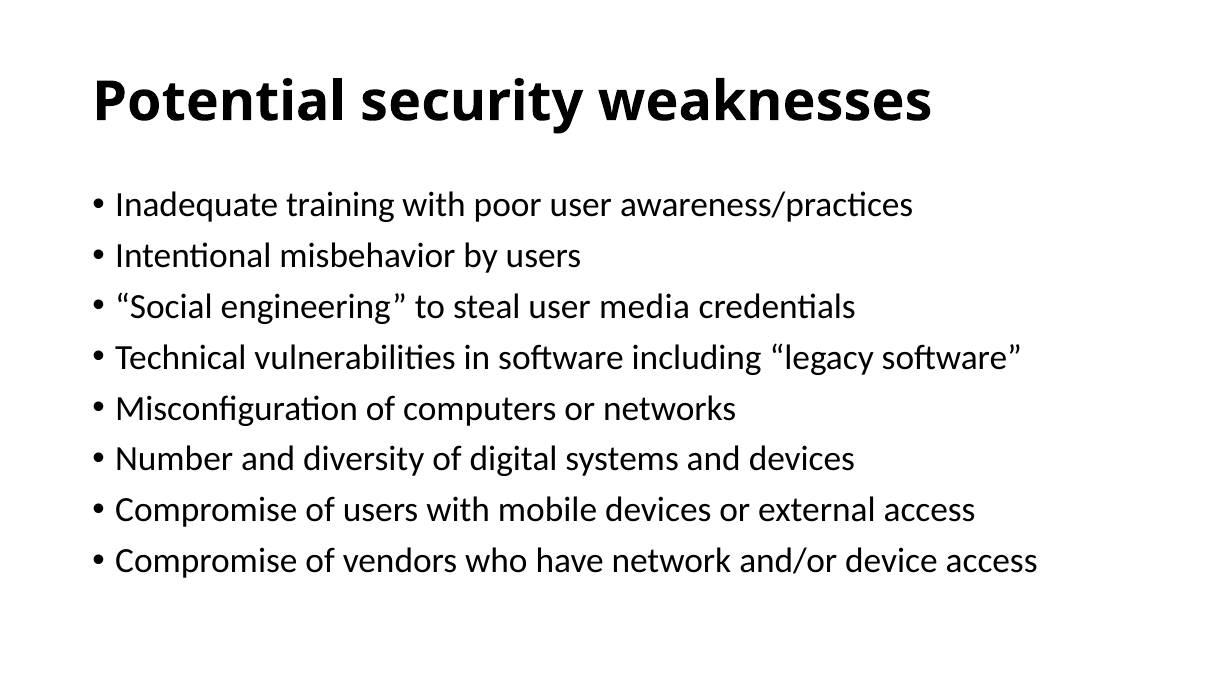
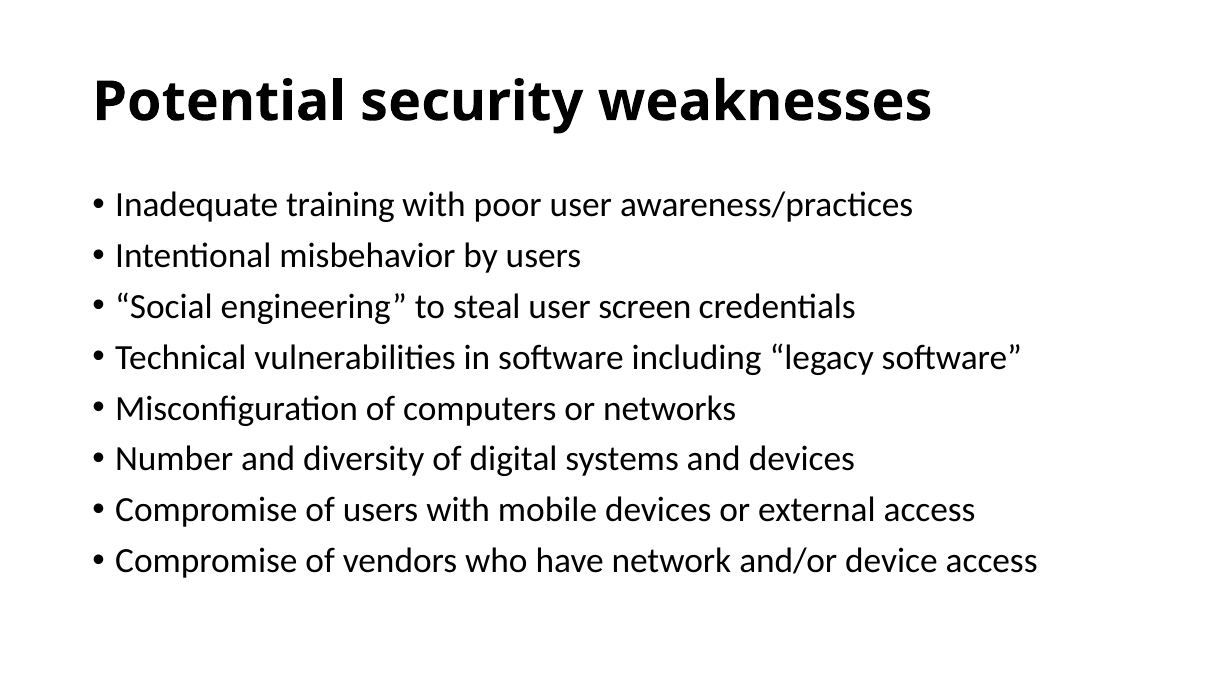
media: media -> screen (645, 307)
